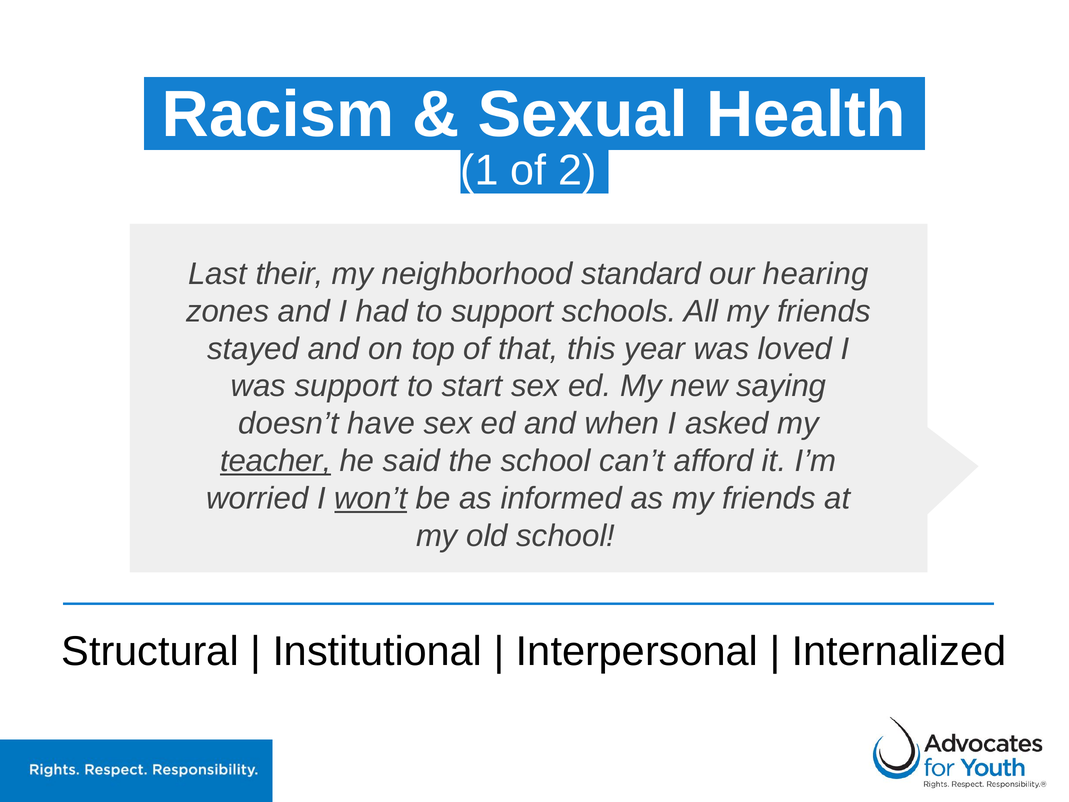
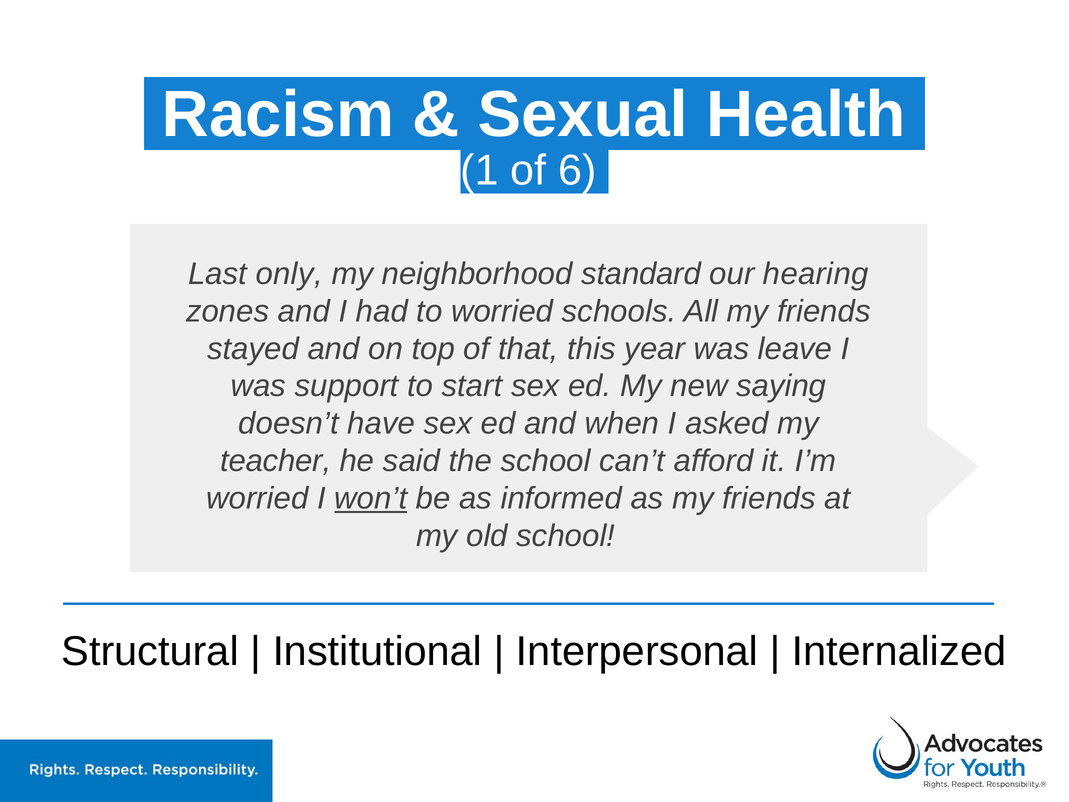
2: 2 -> 6 (577, 170)
their: their -> only (289, 274)
to support: support -> worried (502, 311)
loved: loved -> leave (795, 349)
teacher underline: present -> none (276, 461)
